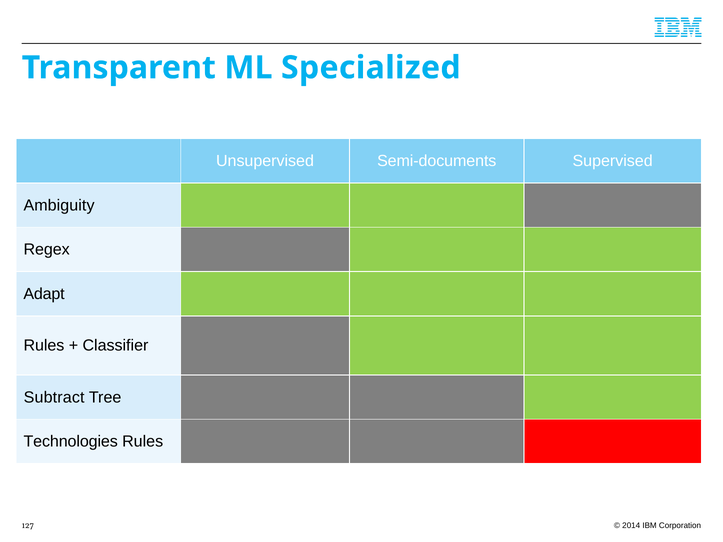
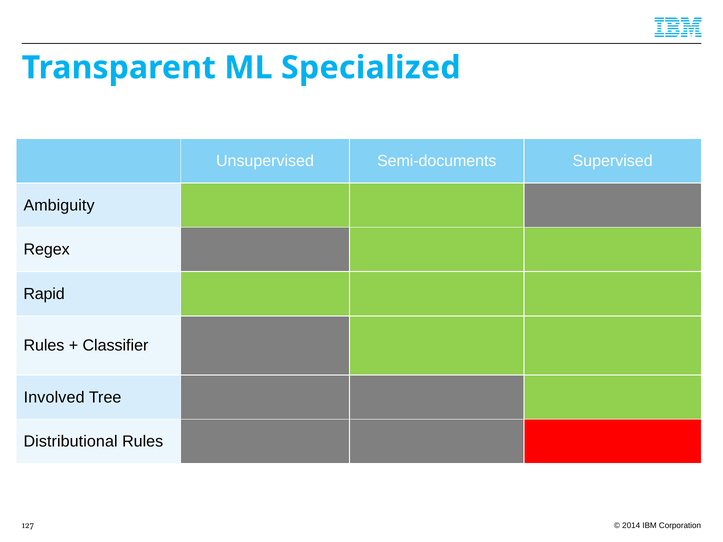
Adapt: Adapt -> Rapid (44, 294)
Subtract: Subtract -> Involved (54, 398)
Technologies: Technologies -> Distributional (71, 442)
